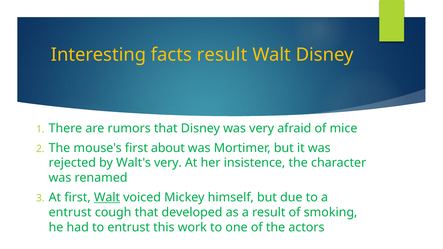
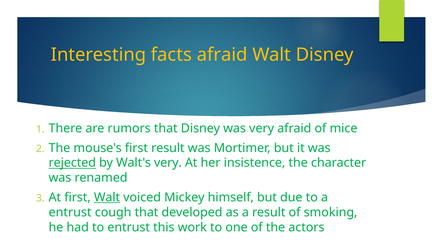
facts result: result -> afraid (222, 55)
first about: about -> result (168, 148)
rejected underline: none -> present (72, 163)
